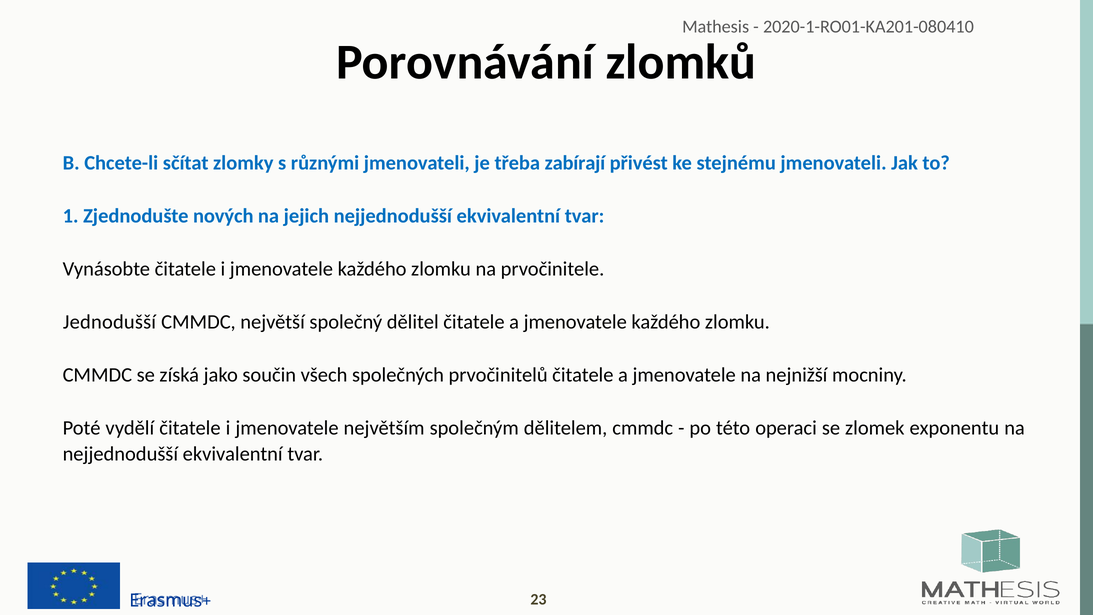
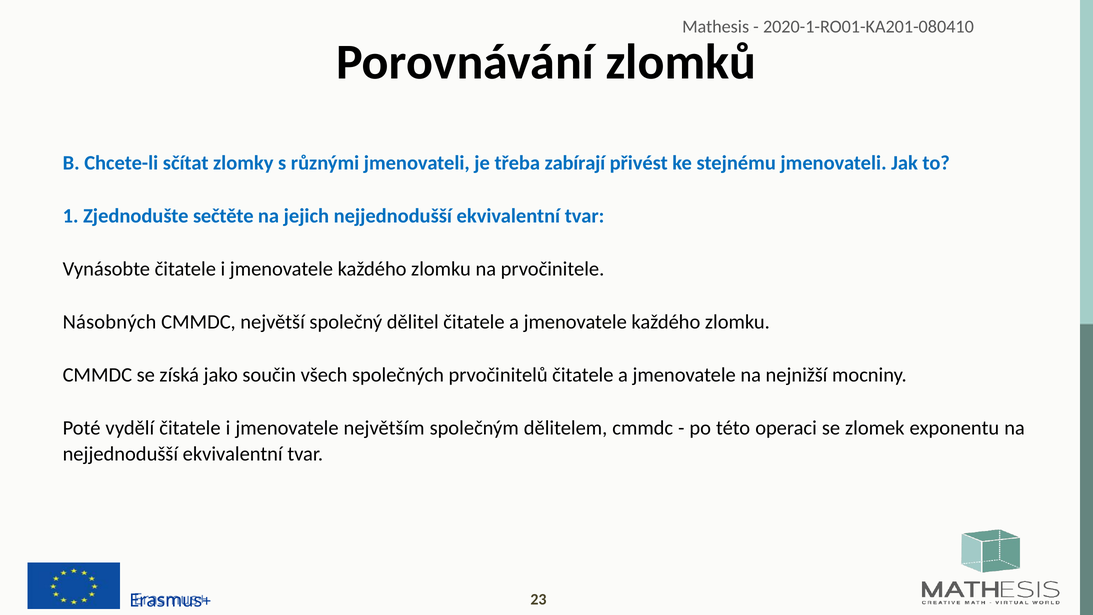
nových: nových -> sečtěte (223, 216)
Jednodušší: Jednodušší -> Násobných (110, 322)
